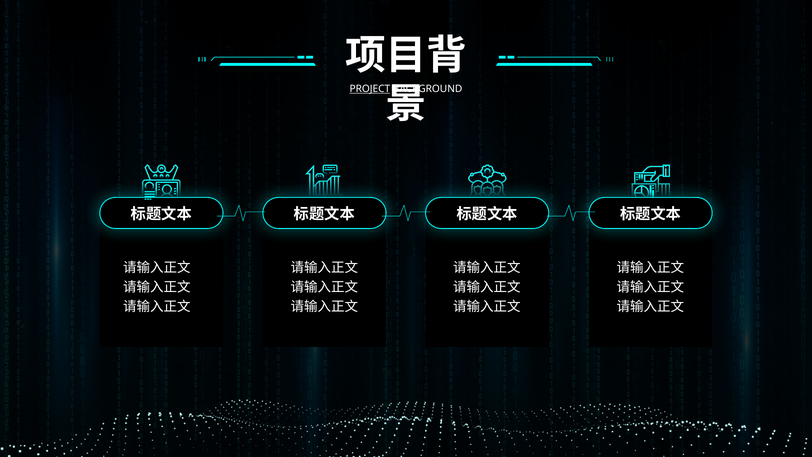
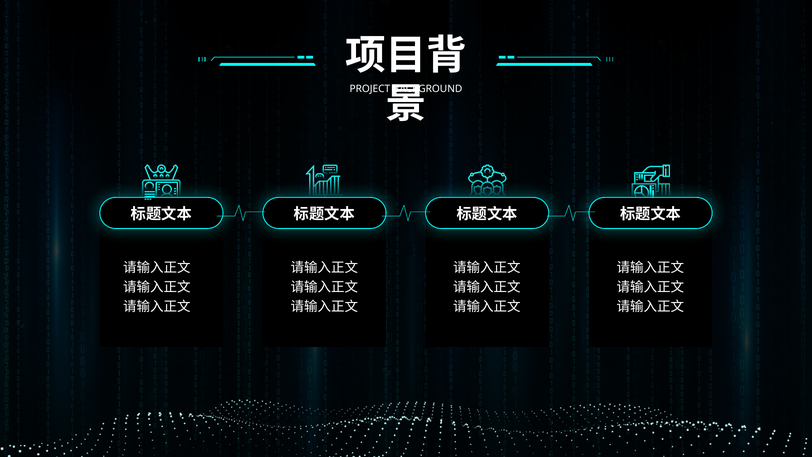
PROJECT underline: present -> none (370, 89)
